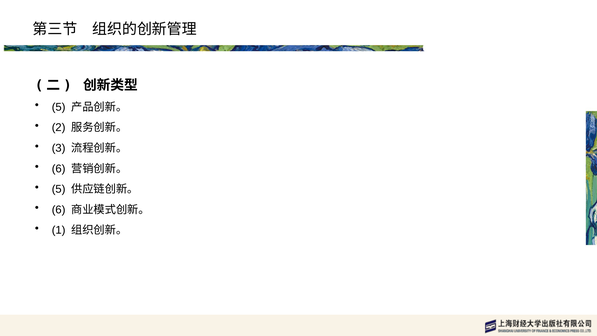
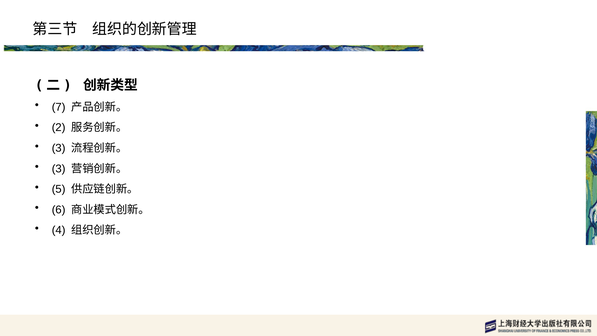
5: 5 -> 7 (59, 107)
6: 6 -> 3 (59, 169)
1: 1 -> 4 (59, 230)
